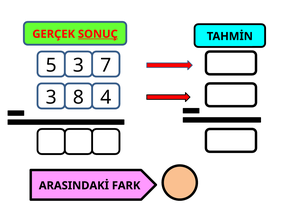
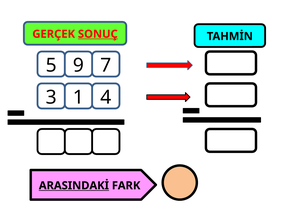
5 3: 3 -> 9 (78, 65)
8: 8 -> 1 (78, 97)
ARASINDAKİ underline: none -> present (74, 185)
